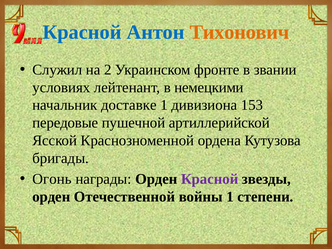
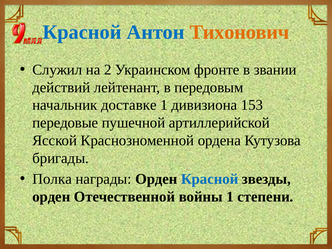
условиях: условиях -> действий (61, 87)
немецкими: немецкими -> передовым (209, 87)
Огонь: Огонь -> Полка (52, 179)
Красной colour: purple -> blue (210, 179)
